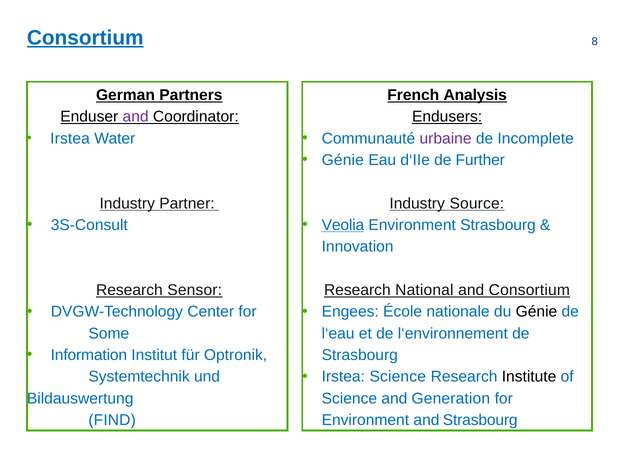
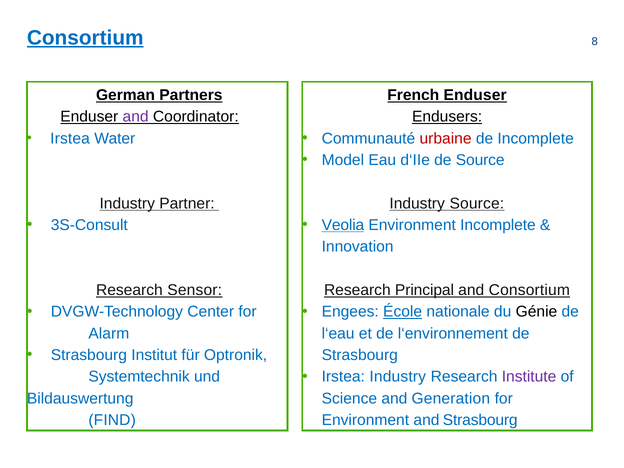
French Analysis: Analysis -> Enduser (475, 95)
urbaine colour: purple -> red (446, 138)
Génie: Génie -> Model (343, 160)
de Further: Further -> Source (480, 160)
Environment Strasbourg: Strasbourg -> Incomplete (498, 225)
National: National -> Principal (424, 290)
École underline: none -> present (403, 312)
Some: Some -> Alarm (109, 333)
Information: Information -> Strasbourg (89, 355)
Irstea Science: Science -> Industry (398, 377)
Institute colour: black -> purple (529, 377)
